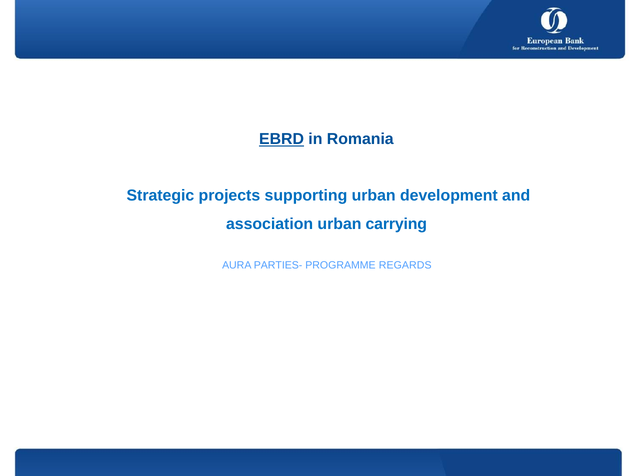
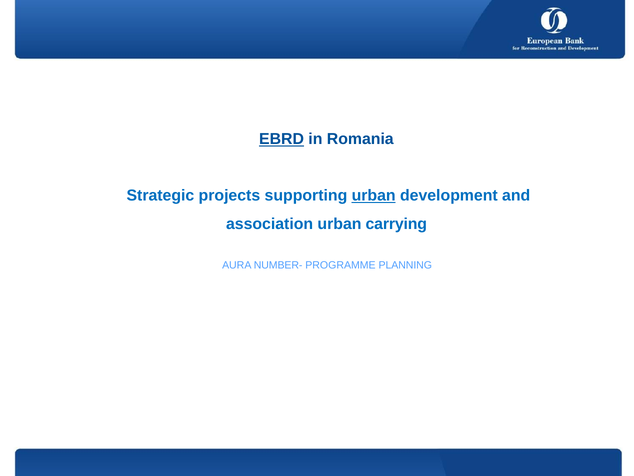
urban underline: none -> present (374, 195)
PARTIES-: PARTIES- -> NUMBER- (278, 265)
REGARDS: REGARDS -> PLANNING (405, 265)
